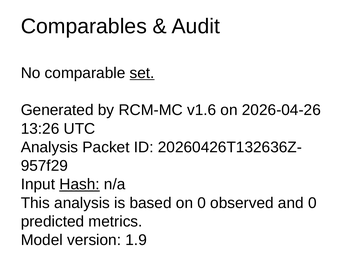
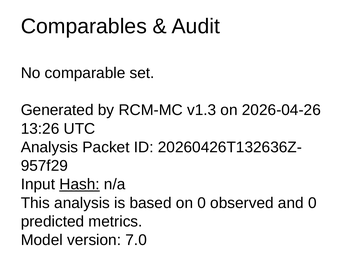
set underline: present -> none (142, 73)
v1.6: v1.6 -> v1.3 (202, 110)
1.9: 1.9 -> 7.0 (136, 239)
